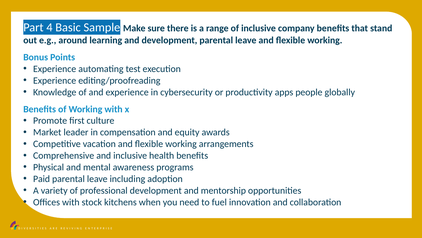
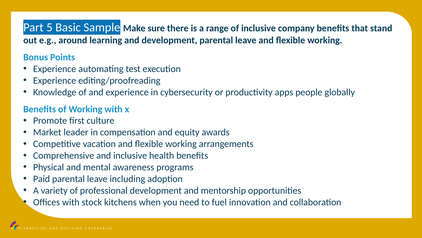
4: 4 -> 5 (49, 27)
